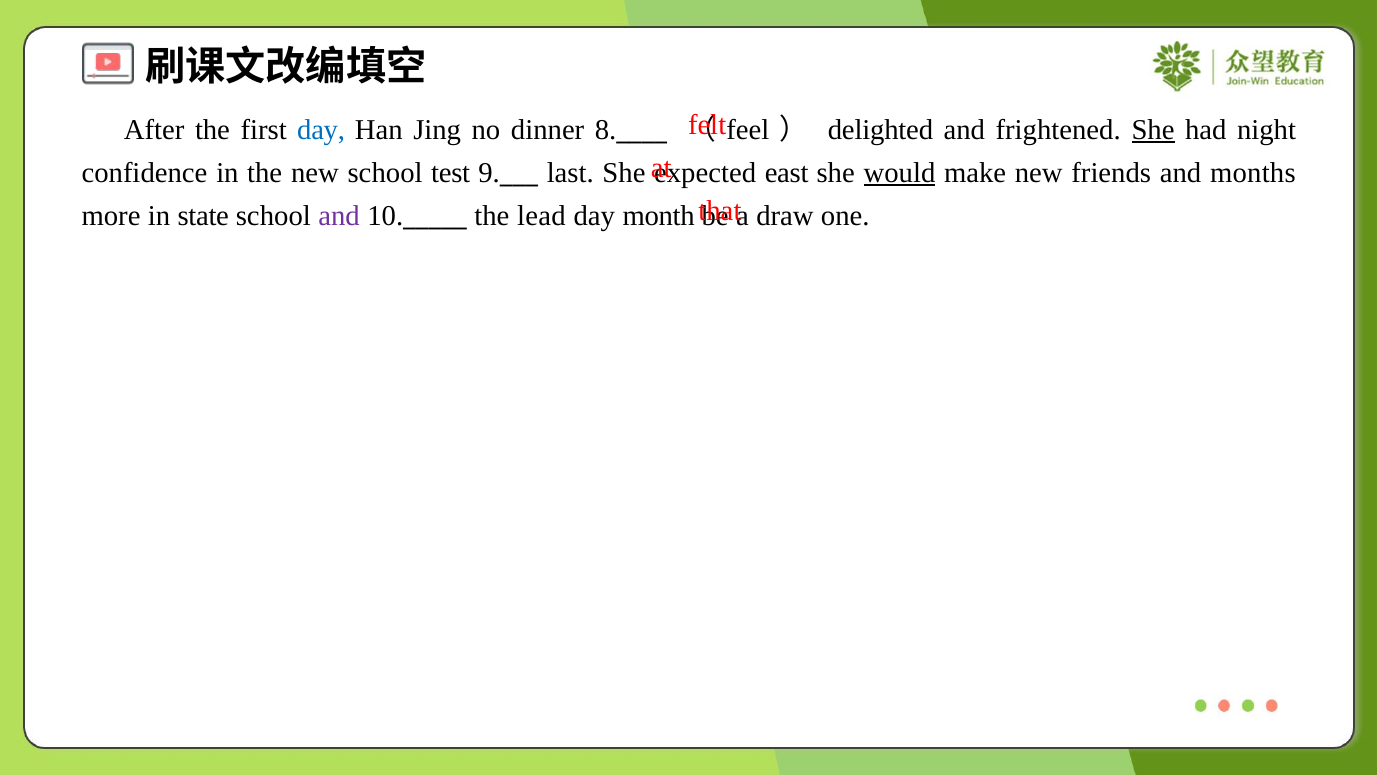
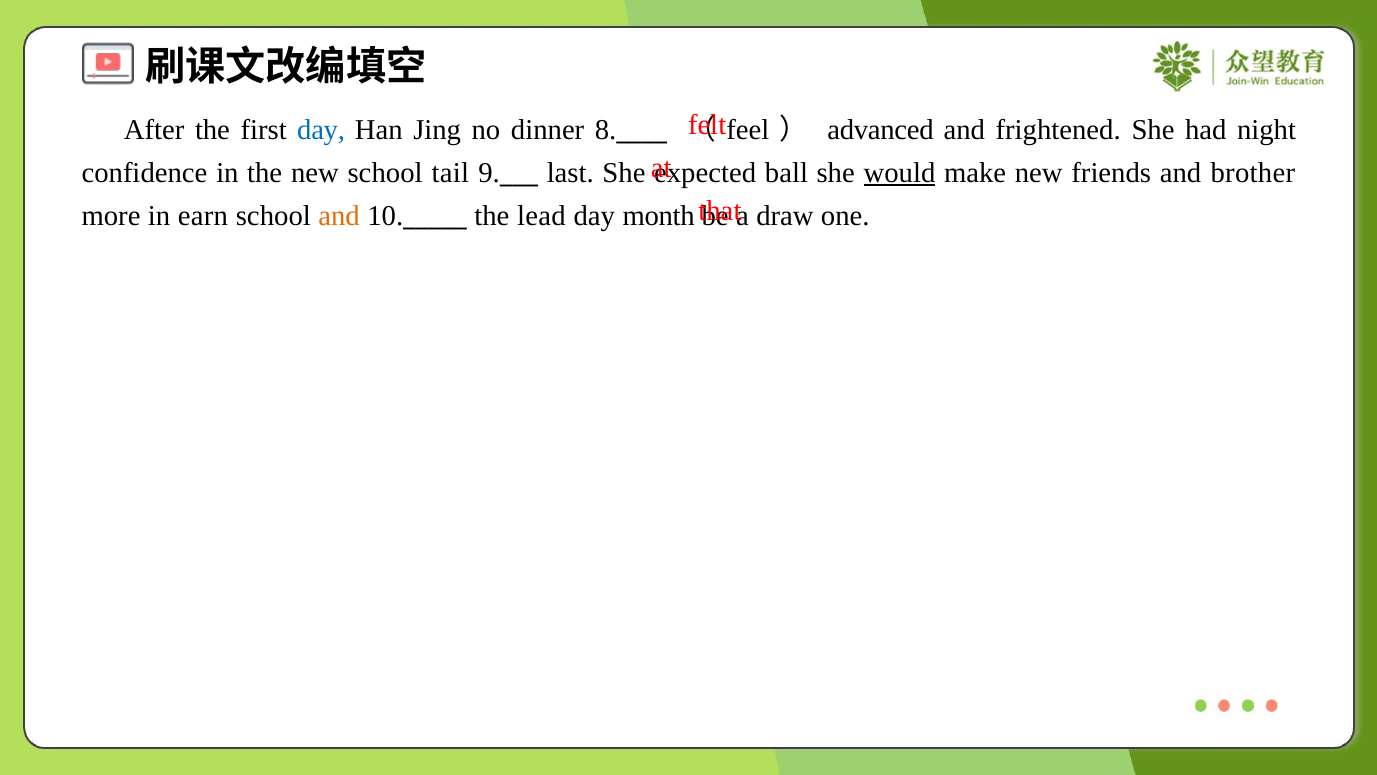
delighted: delighted -> advanced (881, 129)
She underline: present -> none (1153, 129)
test: test -> tail (450, 172)
east: east -> ball (786, 172)
months: months -> brother (1253, 172)
state: state -> earn (203, 215)
and colour: purple -> orange (339, 215)
